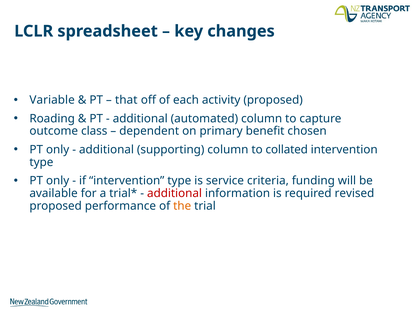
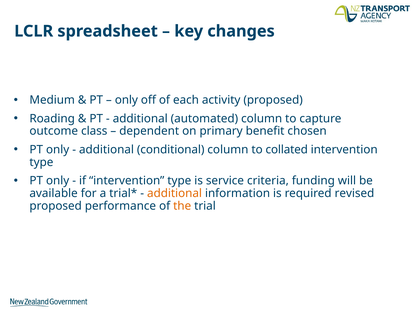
Variable: Variable -> Medium (52, 100)
that: that -> only (126, 100)
supporting: supporting -> conditional (171, 149)
additional colour: red -> orange (175, 193)
